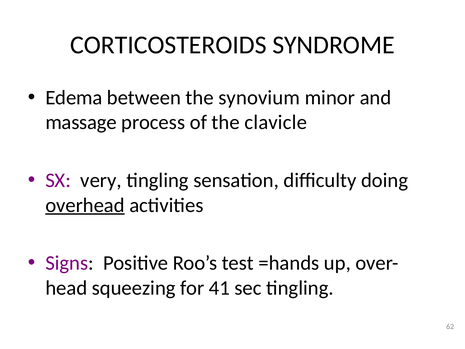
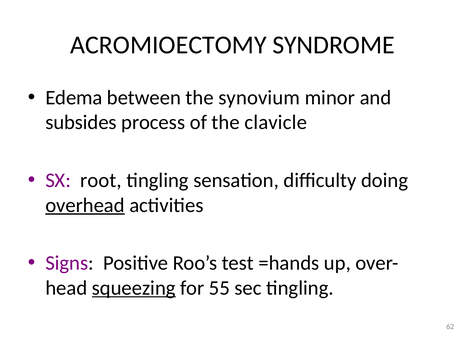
CORTICOSTEROIDS: CORTICOSTEROIDS -> ACROMIOECTOMY (168, 45)
massage: massage -> subsides (81, 122)
very: very -> root (101, 180)
squeezing underline: none -> present (134, 288)
41: 41 -> 55 (219, 288)
